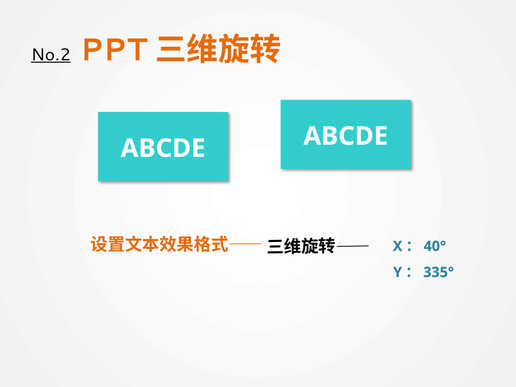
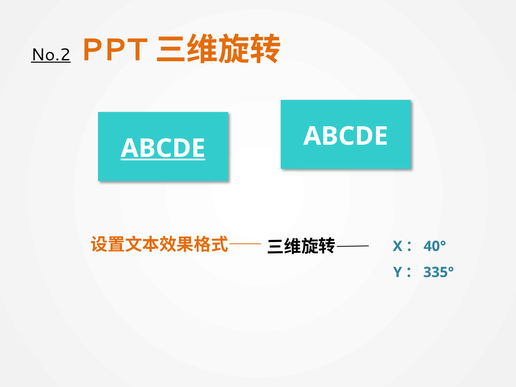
ABCDE underline: none -> present (163, 148)
